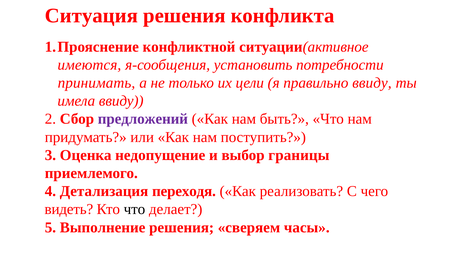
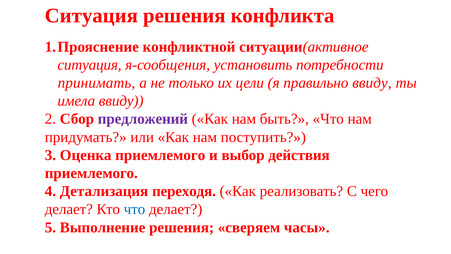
имеются: имеются -> ситуация (90, 65)
Оценка недопущение: недопущение -> приемлемого (160, 155)
границы: границы -> действия (299, 155)
видеть: видеть -> делает (69, 209)
что colour: black -> blue (134, 209)
